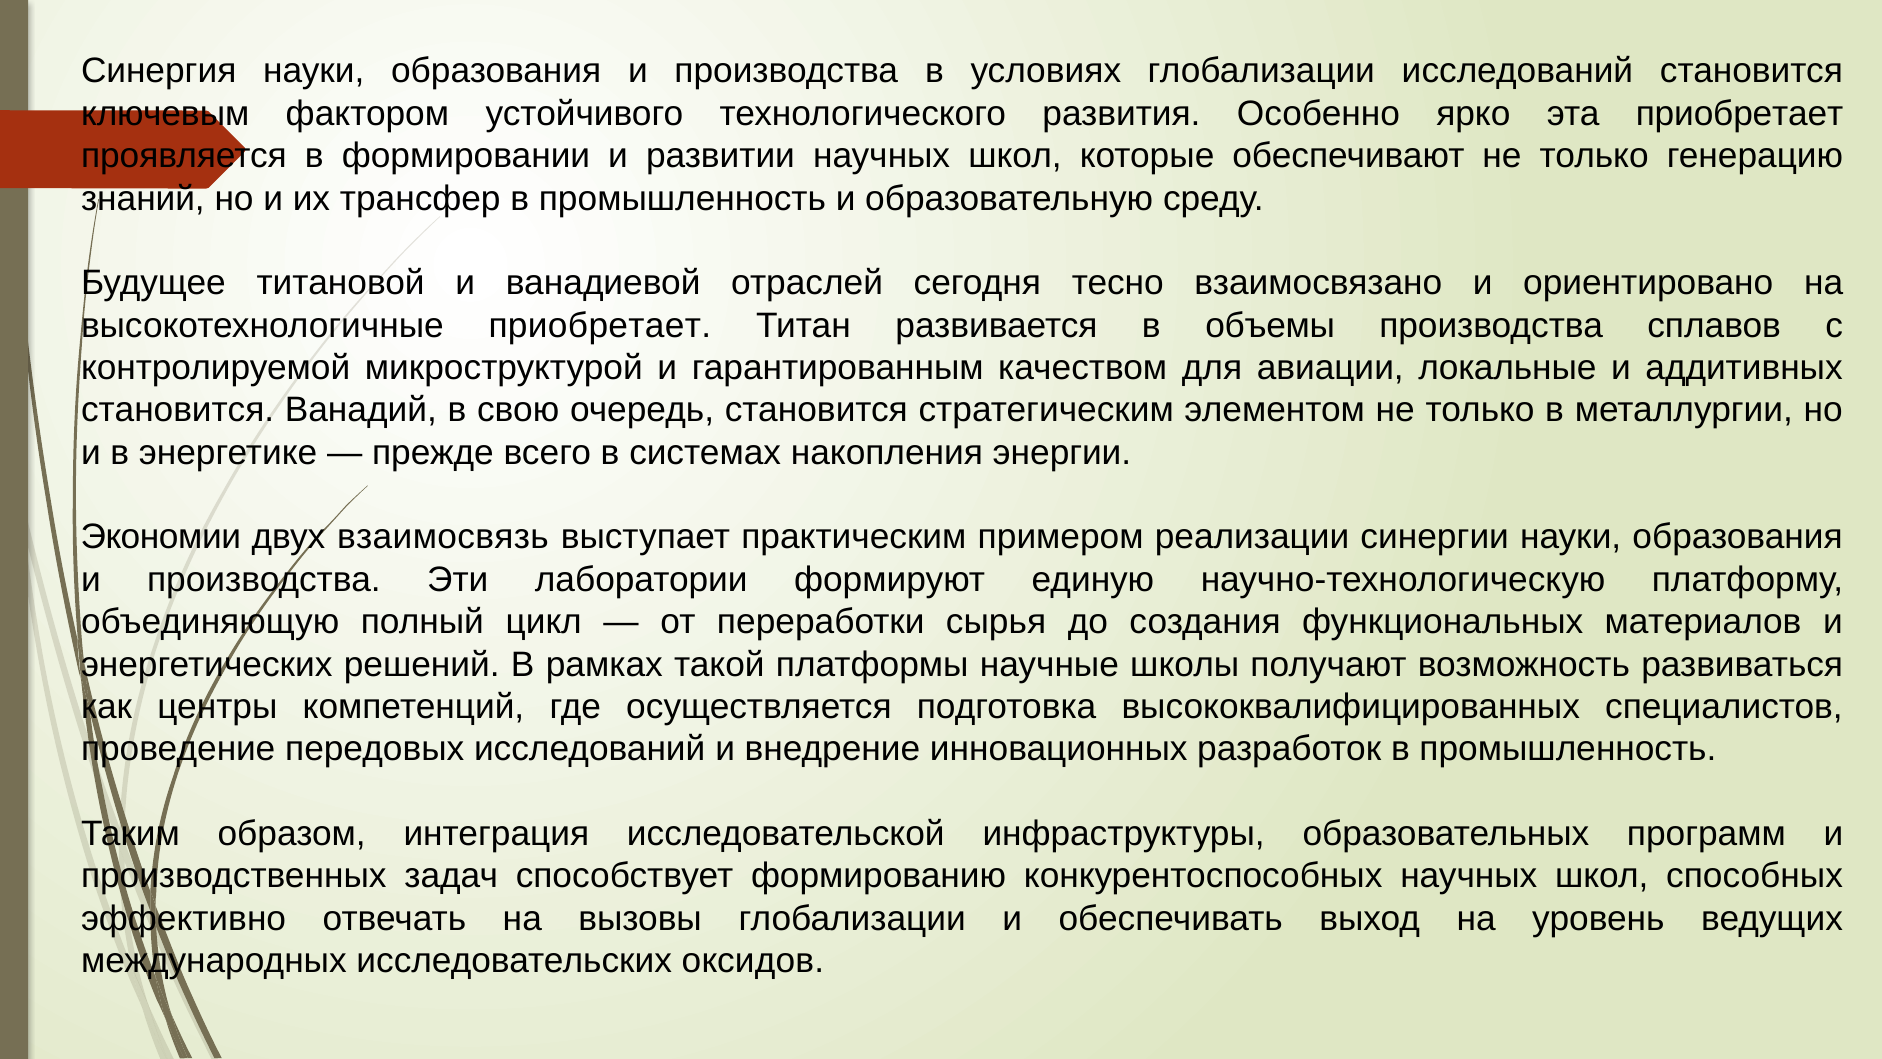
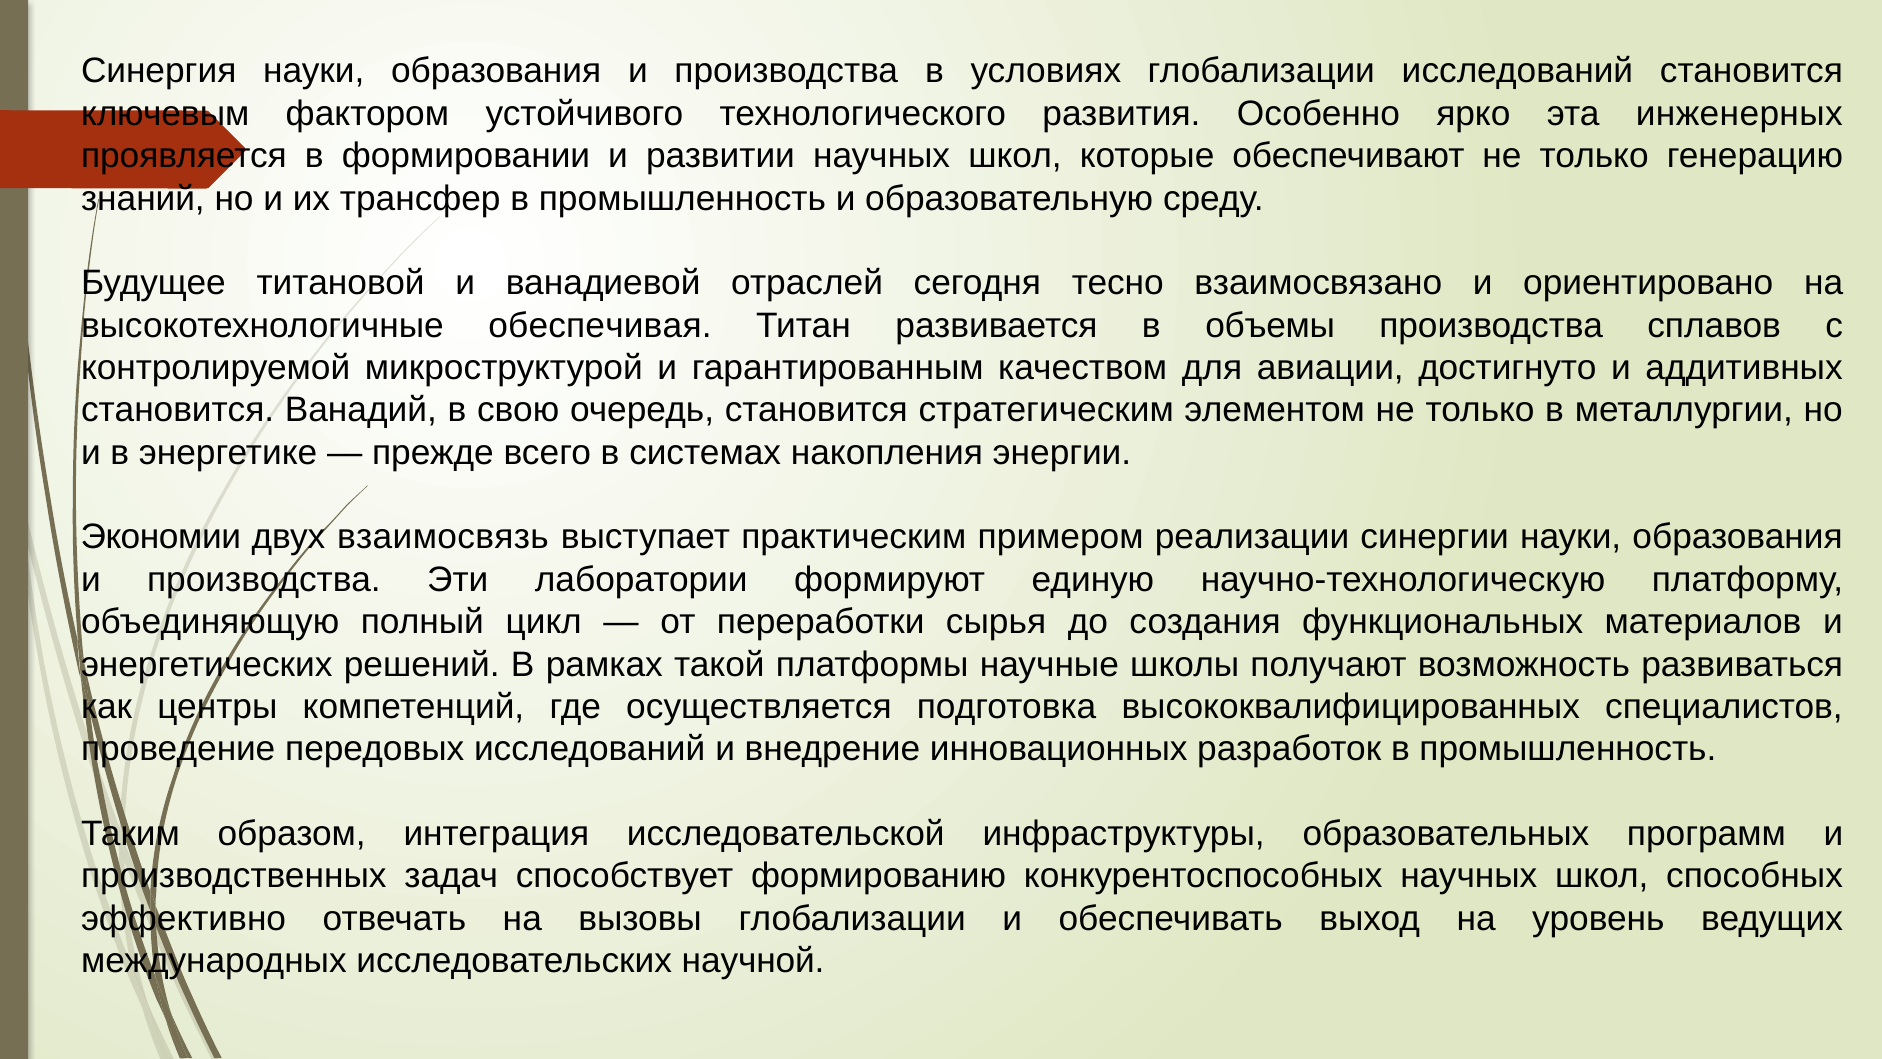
эта приобретает: приобретает -> инженерных (1739, 114)
высокотехнологичные приобретает: приобретает -> обеспечивая (600, 325)
локальные: локальные -> достигнуто (1507, 368)
оксидов: оксидов -> научной (753, 961)
